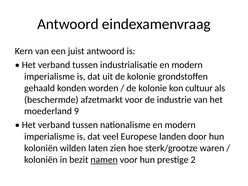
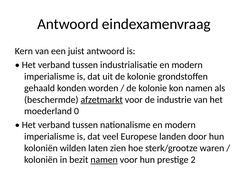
kon cultuur: cultuur -> namen (199, 88)
afzetmarkt underline: none -> present (102, 100)
9: 9 -> 0 (76, 111)
